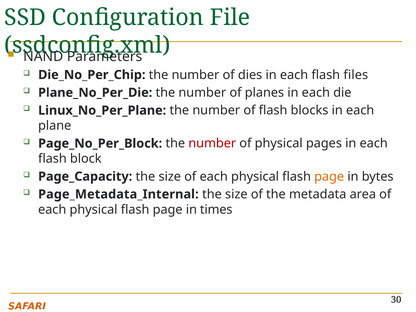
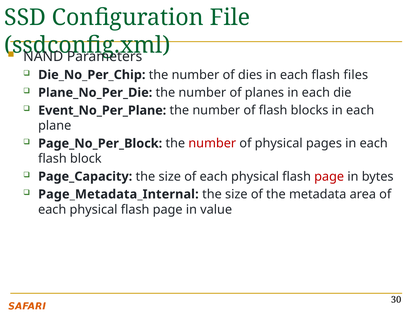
Linux_No_Per_Plane: Linux_No_Per_Plane -> Event_No_Per_Plane (102, 110)
page colour: orange -> red (329, 176)
times: times -> value (216, 210)
